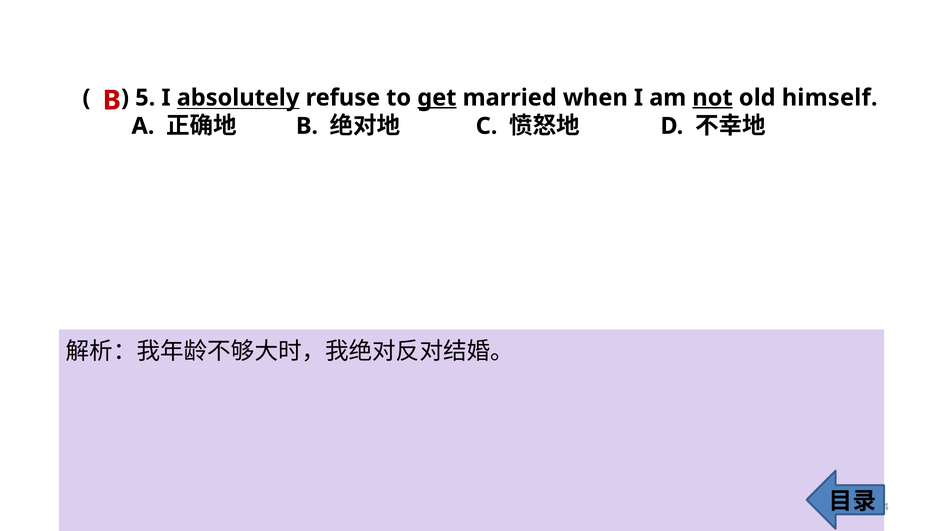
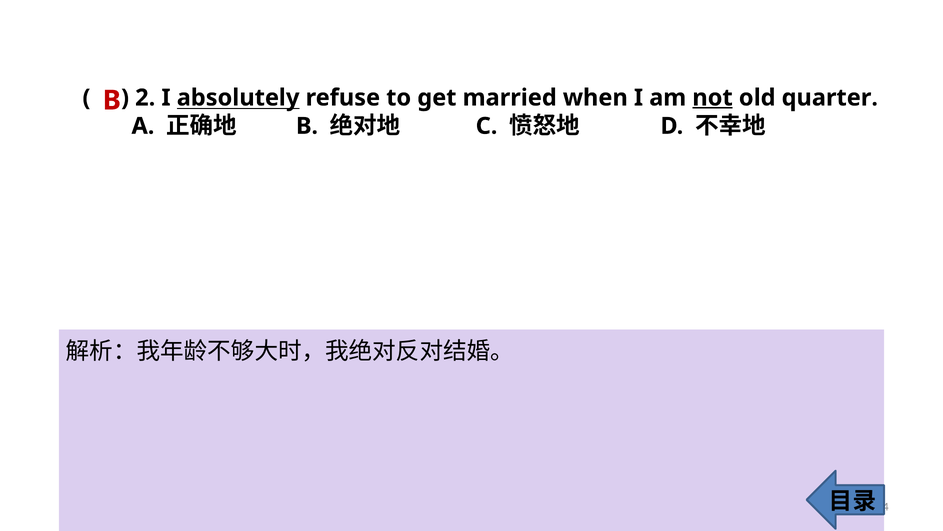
5: 5 -> 2 (145, 98)
get underline: present -> none (437, 98)
himself: himself -> quarter (830, 98)
